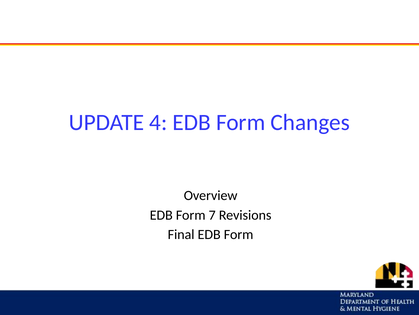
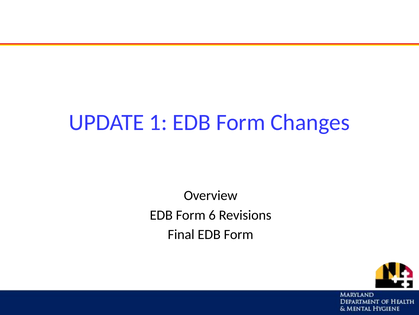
4: 4 -> 1 (158, 122)
7: 7 -> 6 (212, 215)
